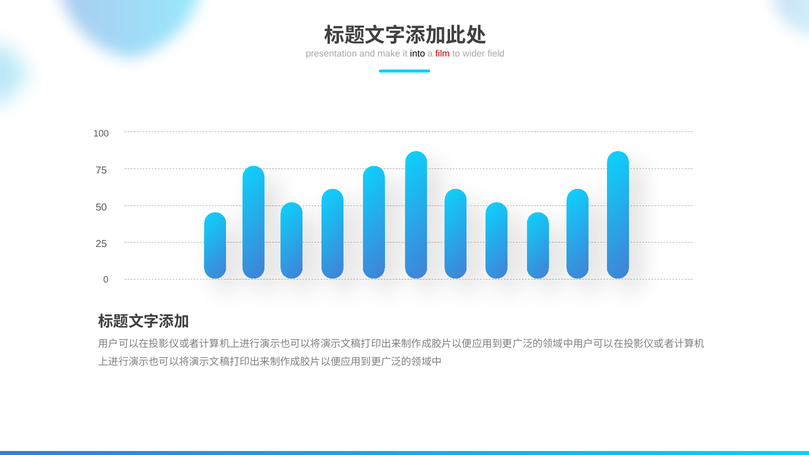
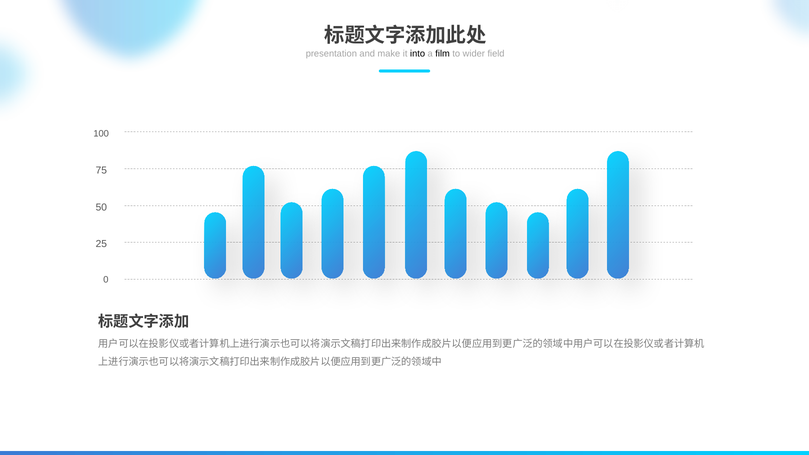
film colour: red -> black (443, 54)
